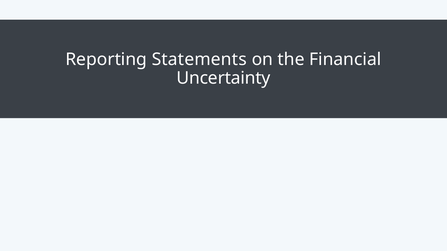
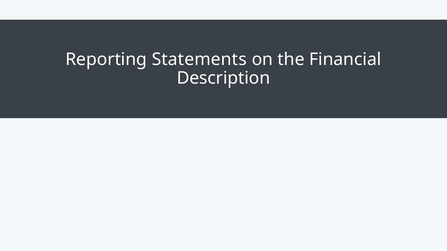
Uncertainty: Uncertainty -> Description (223, 78)
